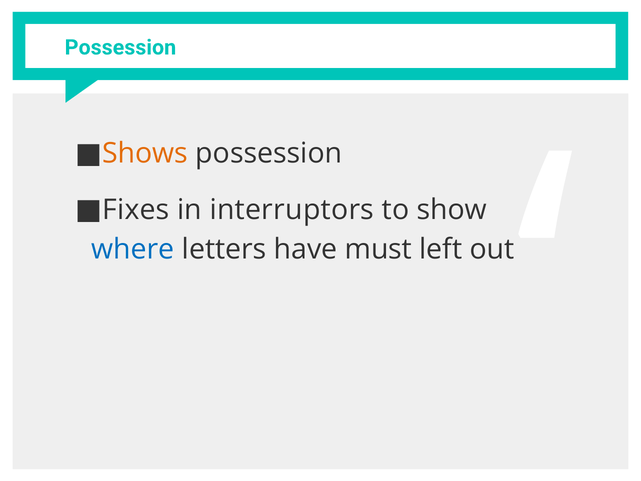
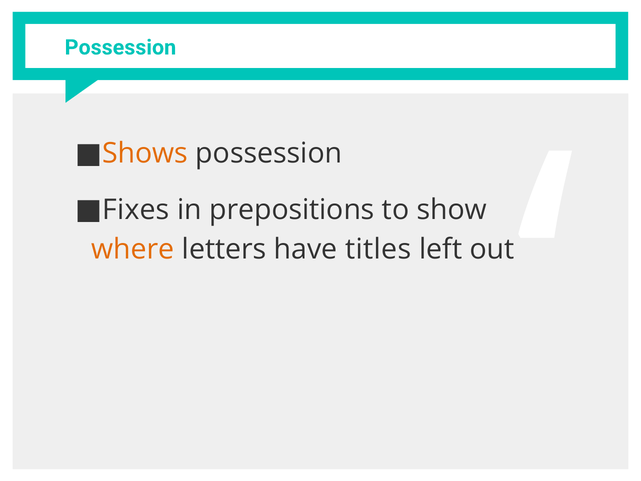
interruptors: interruptors -> prepositions (292, 210)
where colour: blue -> orange (133, 249)
must: must -> titles (378, 249)
